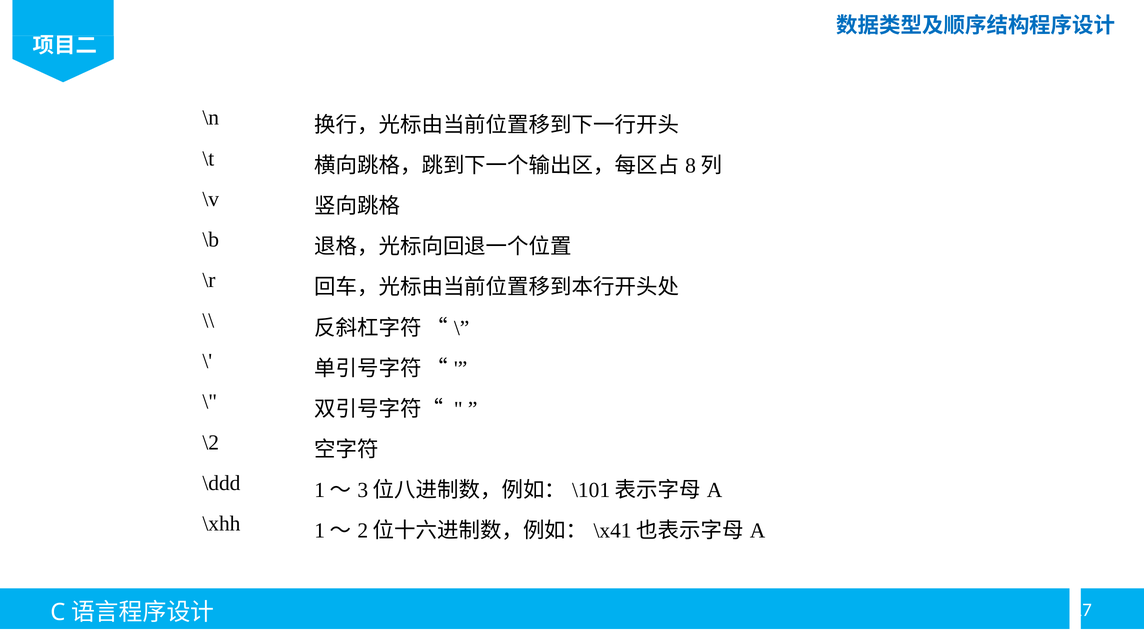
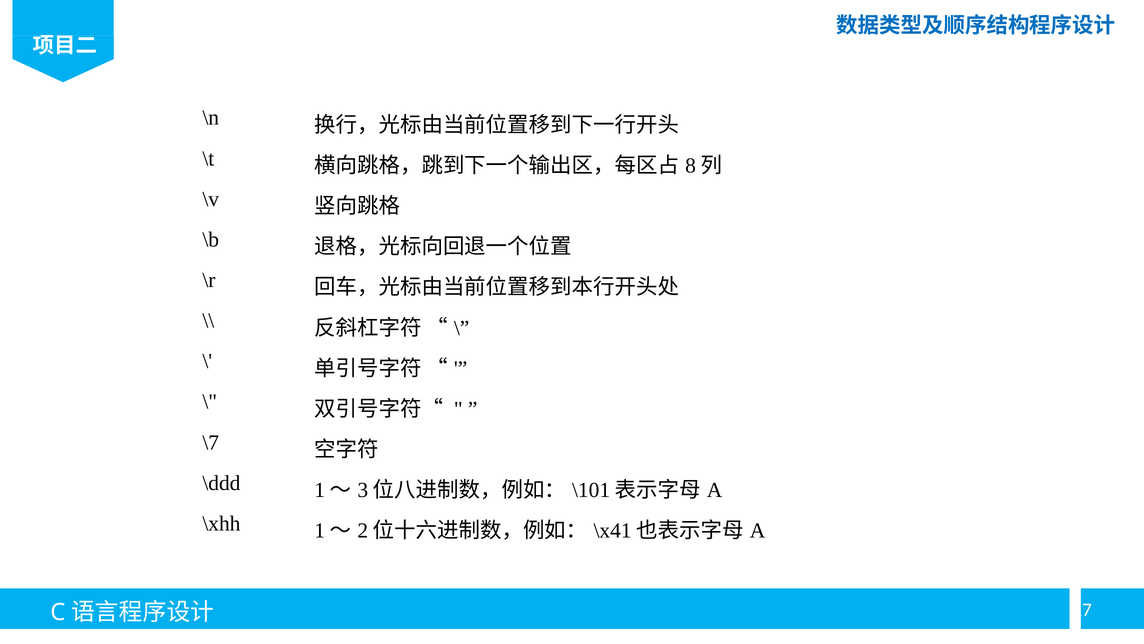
\2: \2 -> \7 (211, 442)
